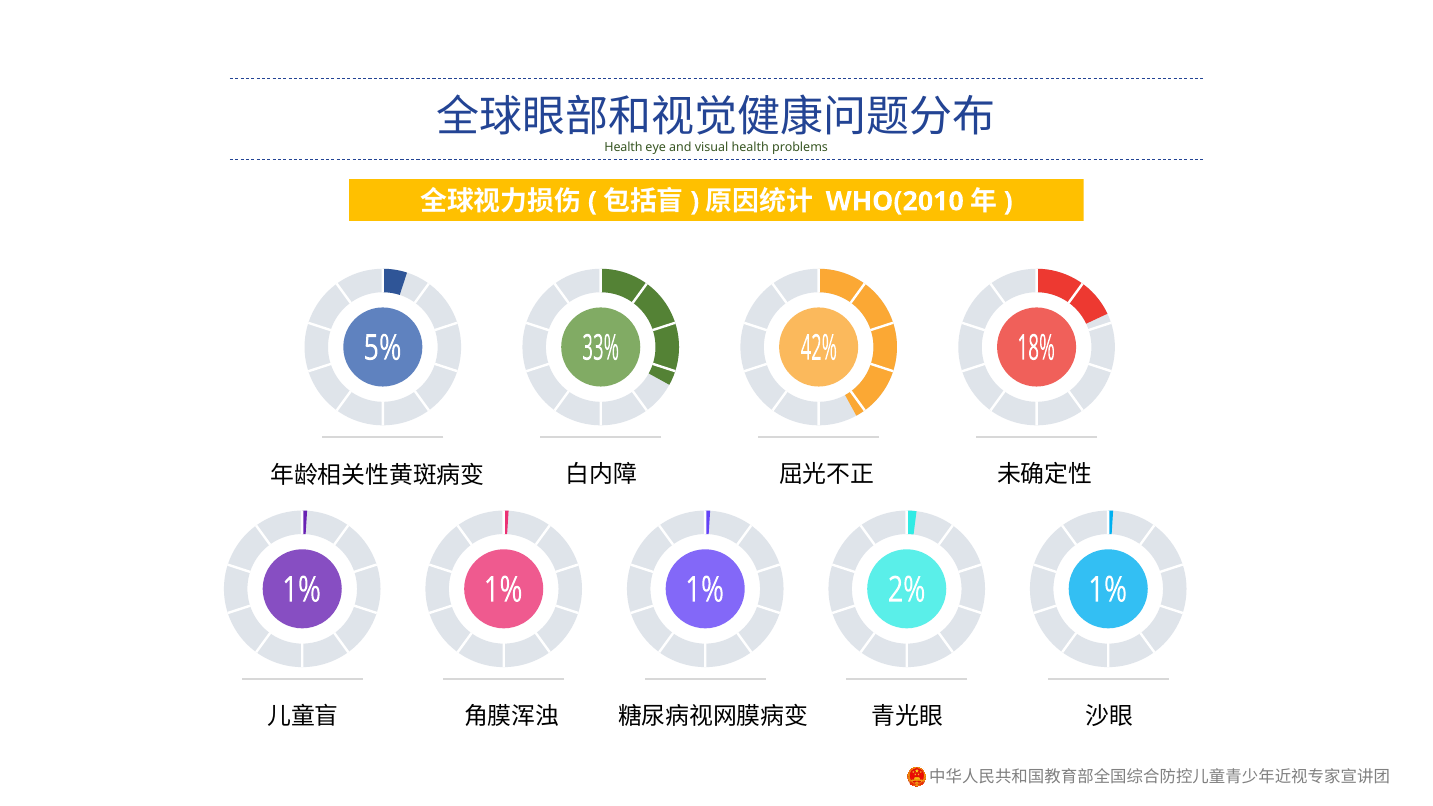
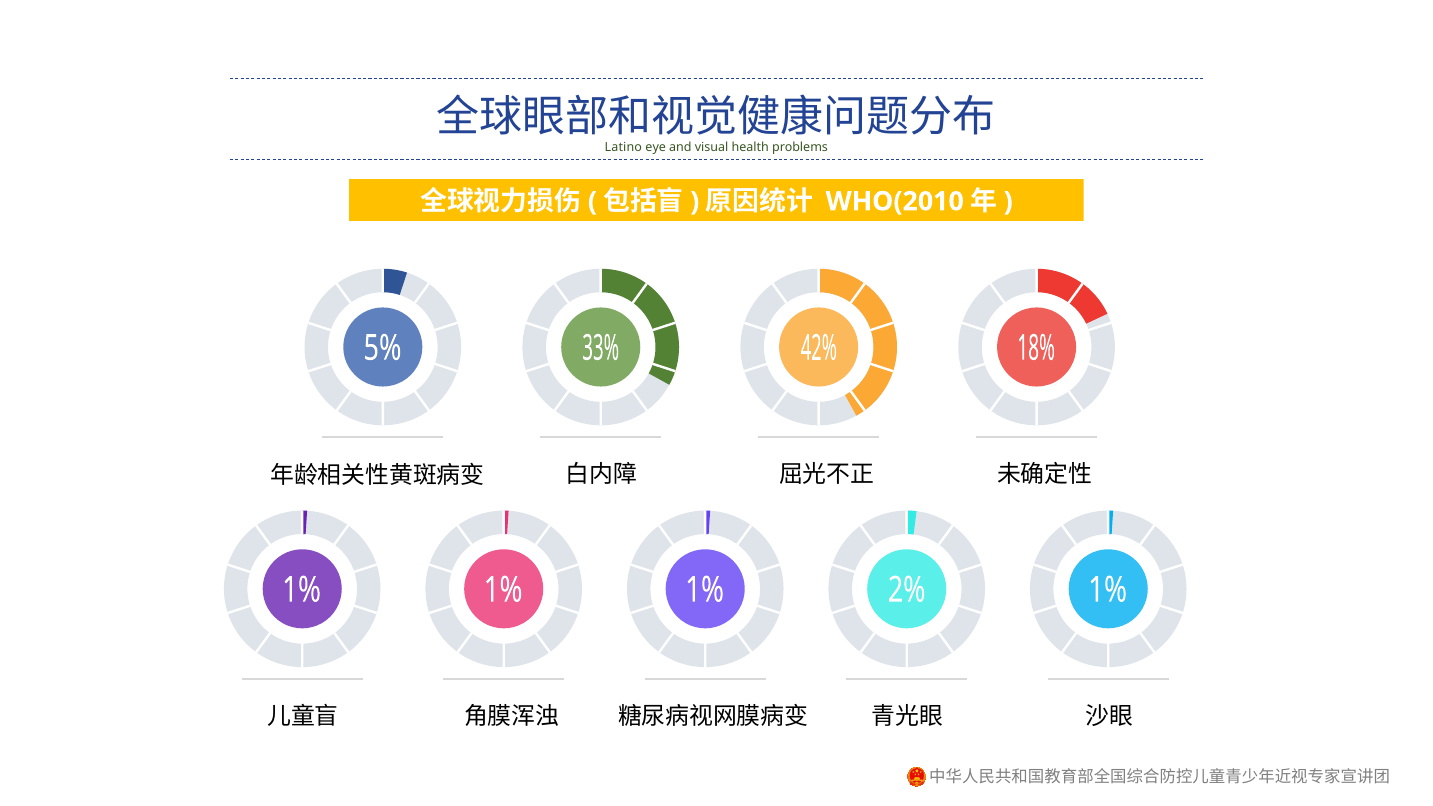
Health: Health -> Latino (623, 147)
